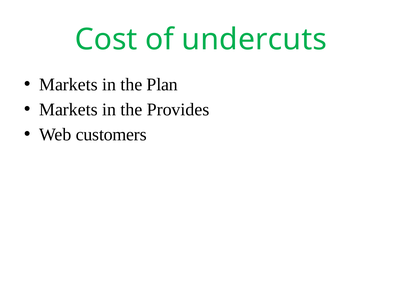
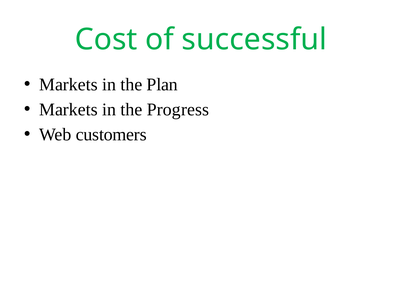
undercuts: undercuts -> successful (254, 39)
Provides: Provides -> Progress (178, 109)
